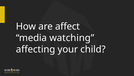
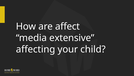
watching: watching -> extensive (72, 38)
